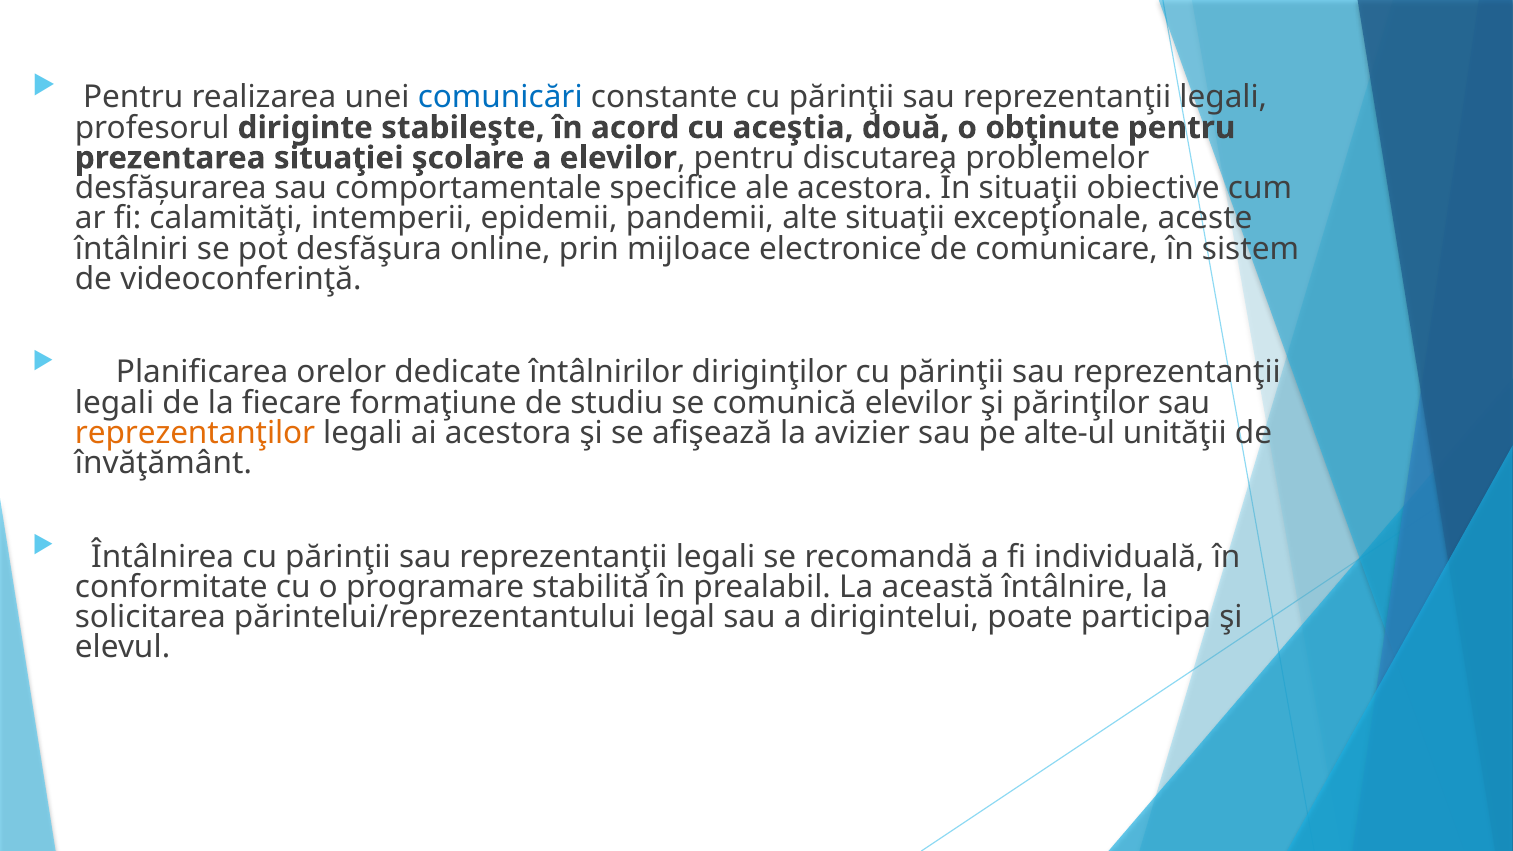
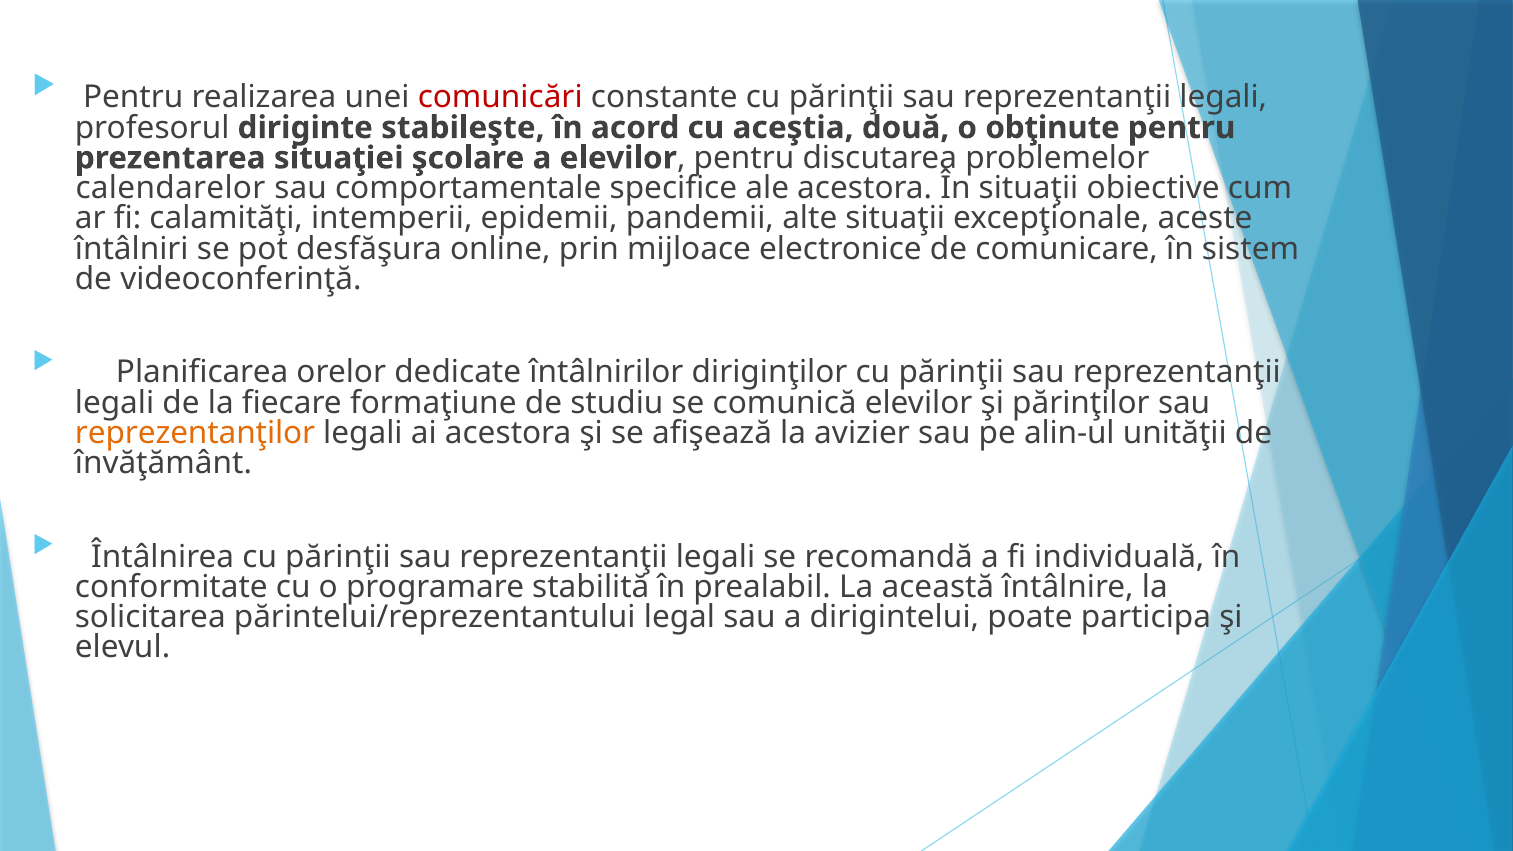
comunicări colour: blue -> red (500, 97)
desfășurarea: desfășurarea -> calendarelor (170, 188)
alte-ul: alte-ul -> alin-ul (1069, 433)
